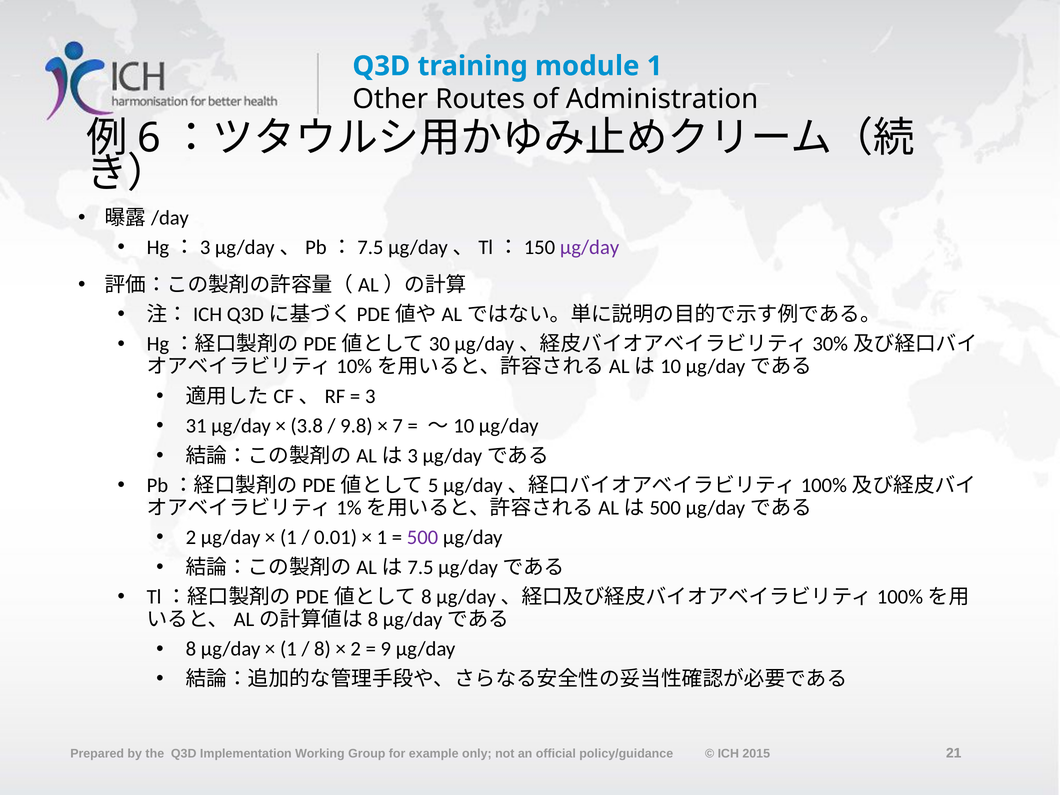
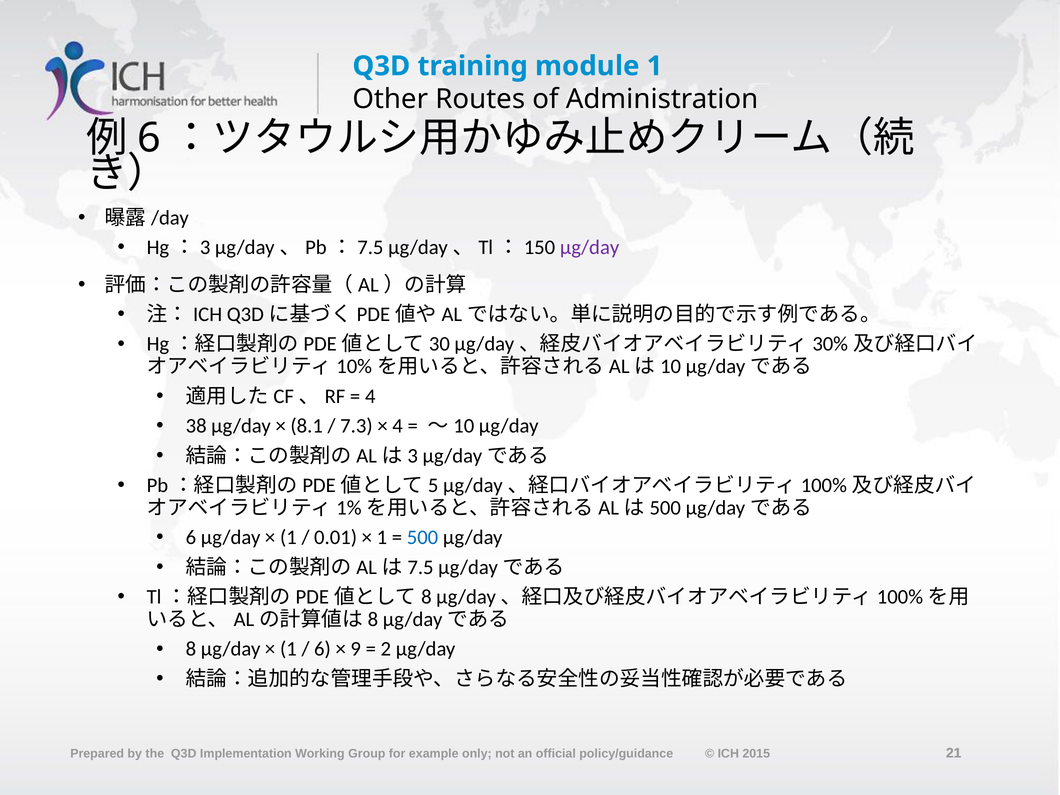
3: 3 -> 4 (370, 396)
31: 31 -> 38 (196, 426)
3.8: 3.8 -> 8.1 (307, 426)
9.8: 9.8 -> 7.3 (356, 426)
7: 7 -> 4 (398, 426)
2: 2 -> 6 (191, 538)
500 colour: purple -> blue (422, 538)
8: 8 -> 6 (322, 649)
2: 2 -> 9 (356, 649)
9: 9 -> 2 (386, 649)
